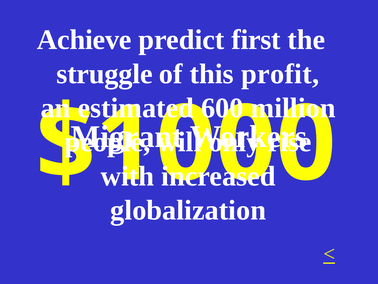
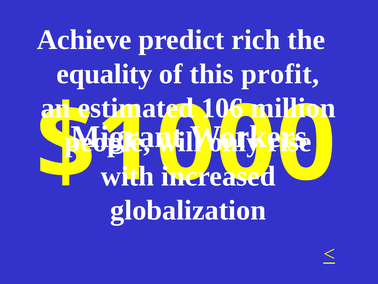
first: first -> rich (256, 40)
struggle: struggle -> equality (105, 74)
600: 600 -> 106 (222, 108)
